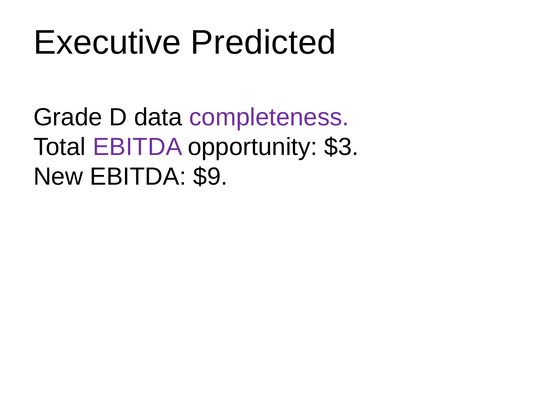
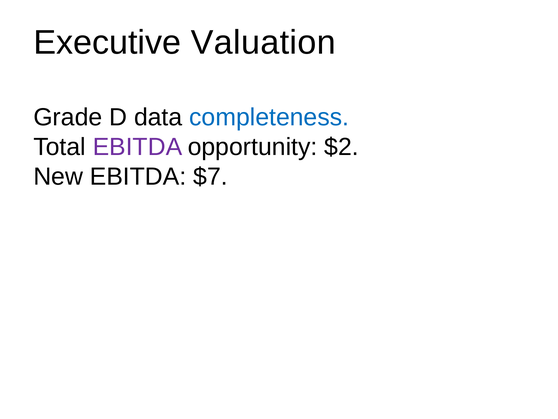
Predicted: Predicted -> Valuation (263, 42)
completeness colour: purple -> blue (269, 117)
$3: $3 -> $2 (341, 147)
$9: $9 -> $7 (211, 177)
